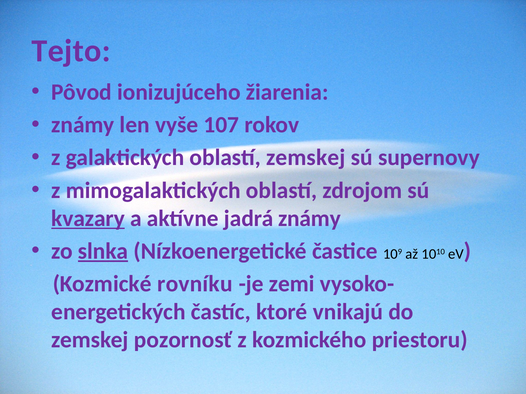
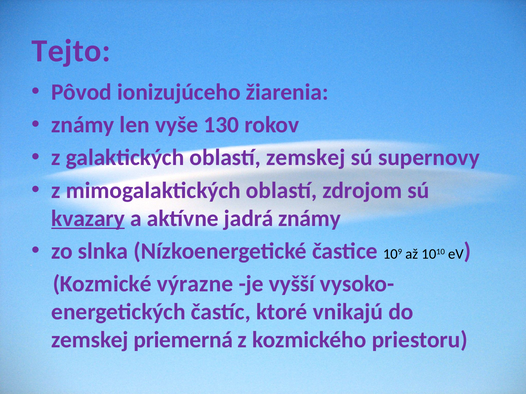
107: 107 -> 130 (221, 125)
slnka underline: present -> none (103, 251)
rovníku: rovníku -> výrazne (195, 284)
zemi: zemi -> vyšší (292, 284)
pozornosť: pozornosť -> priemerná (183, 340)
